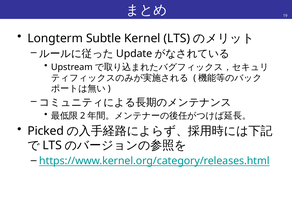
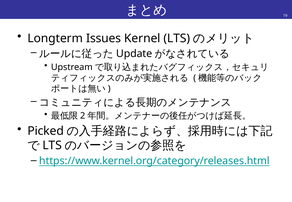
Subtle: Subtle -> Issues (104, 38)
